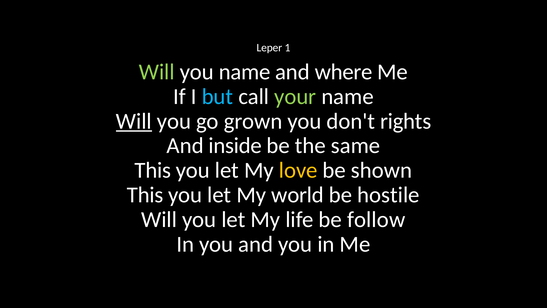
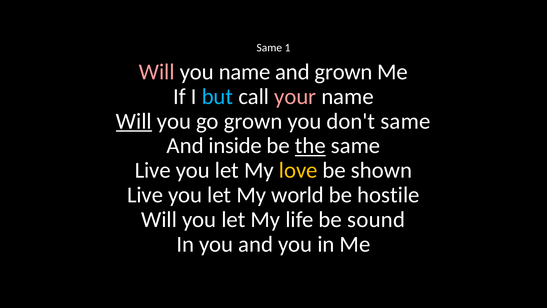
Leper: Leper -> Same (269, 48)
Will colour: light green -> pink (157, 72)
and where: where -> grown (344, 72)
your colour: light green -> pink (295, 96)
don't rights: rights -> same (405, 121)
the underline: none -> present (310, 146)
This: This -> Live (153, 170)
This: This -> Live (145, 195)
follow: follow -> sound (376, 219)
